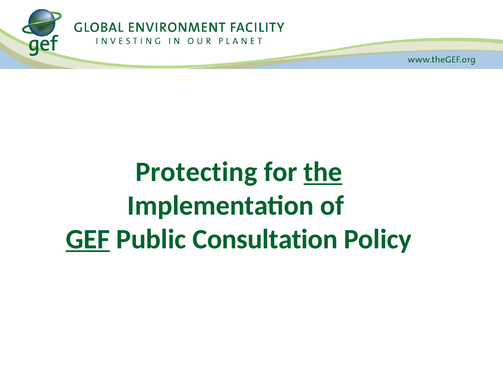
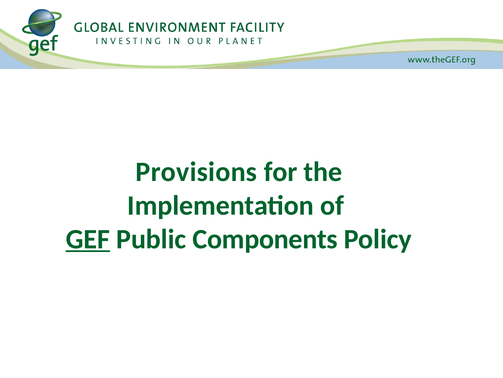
Protecting: Protecting -> Provisions (196, 172)
the underline: present -> none (323, 172)
Consultation: Consultation -> Components (265, 239)
